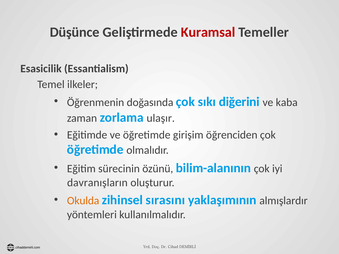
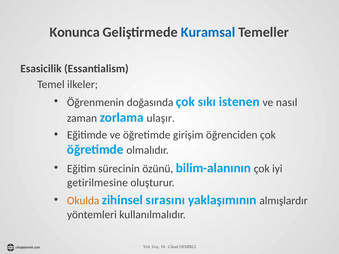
Düşünce: Düşünce -> Konunca (75, 32)
Kuramsal colour: red -> blue (208, 32)
diğerini: diğerini -> istenen (239, 102)
kaba: kaba -> nasıl (287, 102)
davranışların: davranışların -> getirilmesine (97, 183)
